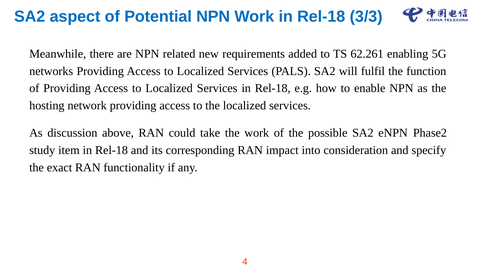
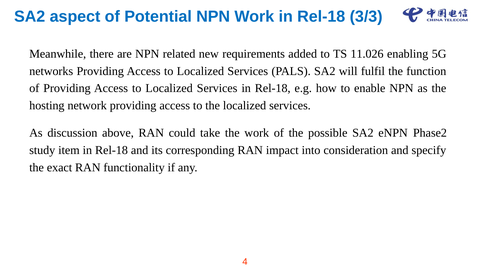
62.261: 62.261 -> 11.026 (367, 54)
